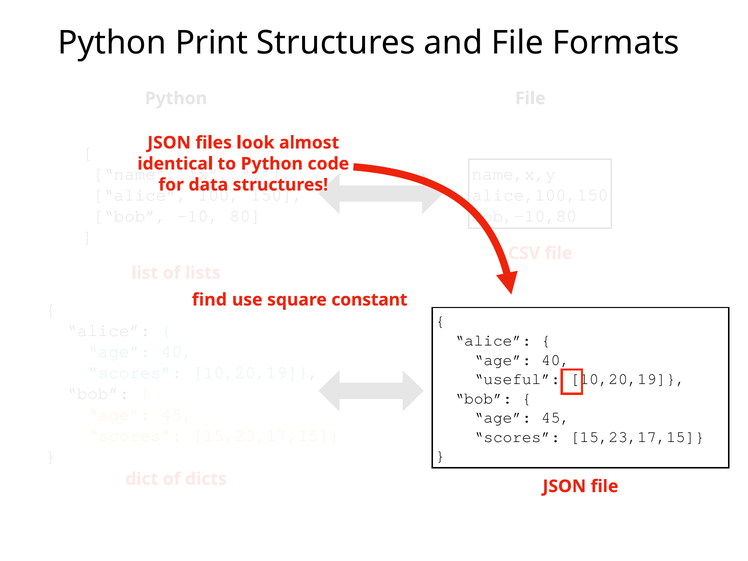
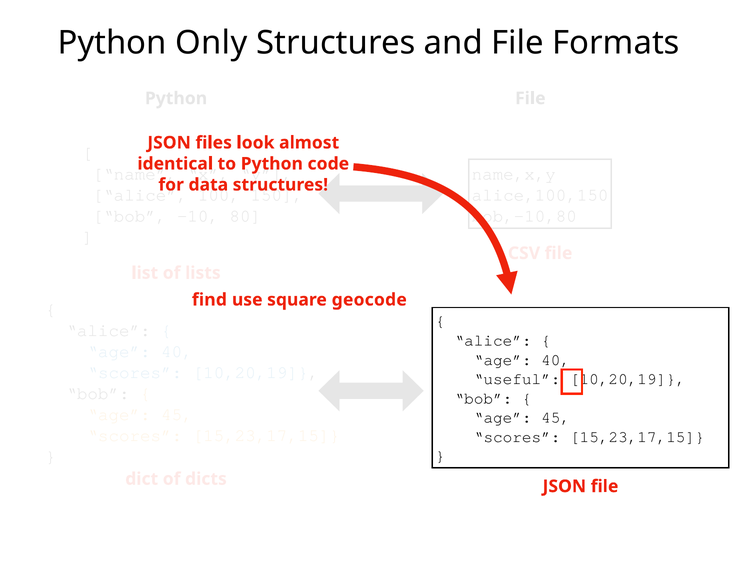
Print: Print -> Only (211, 43)
constant: constant -> geocode (369, 300)
